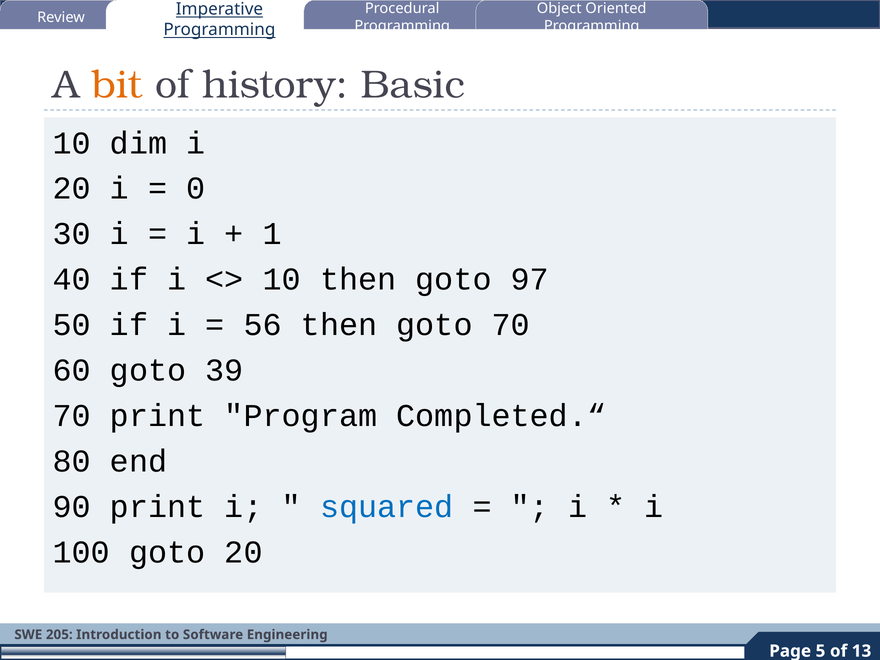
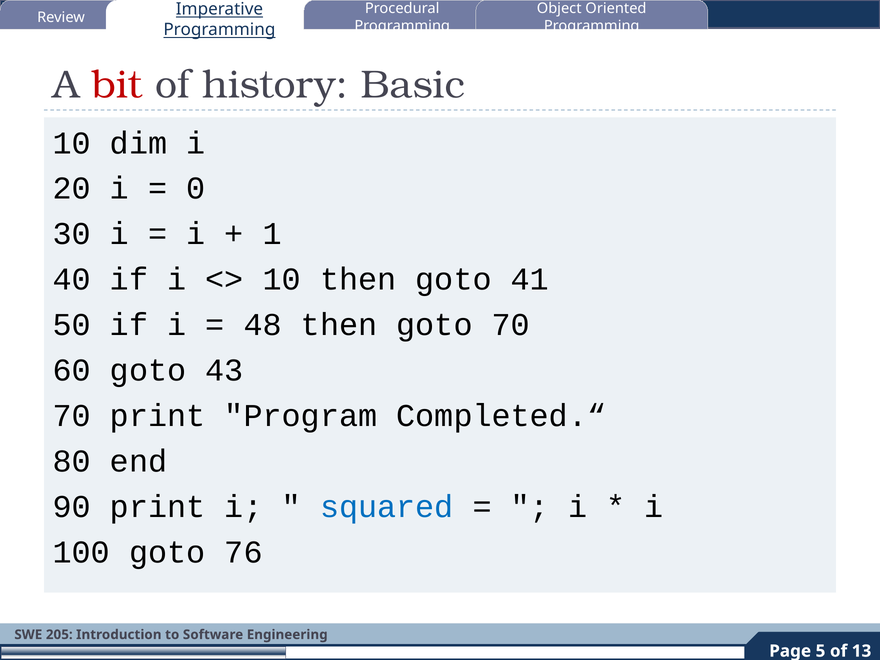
bit colour: orange -> red (117, 85)
97: 97 -> 41 (530, 279)
56: 56 -> 48 (263, 325)
39: 39 -> 43 (224, 370)
goto 20: 20 -> 76 (244, 552)
